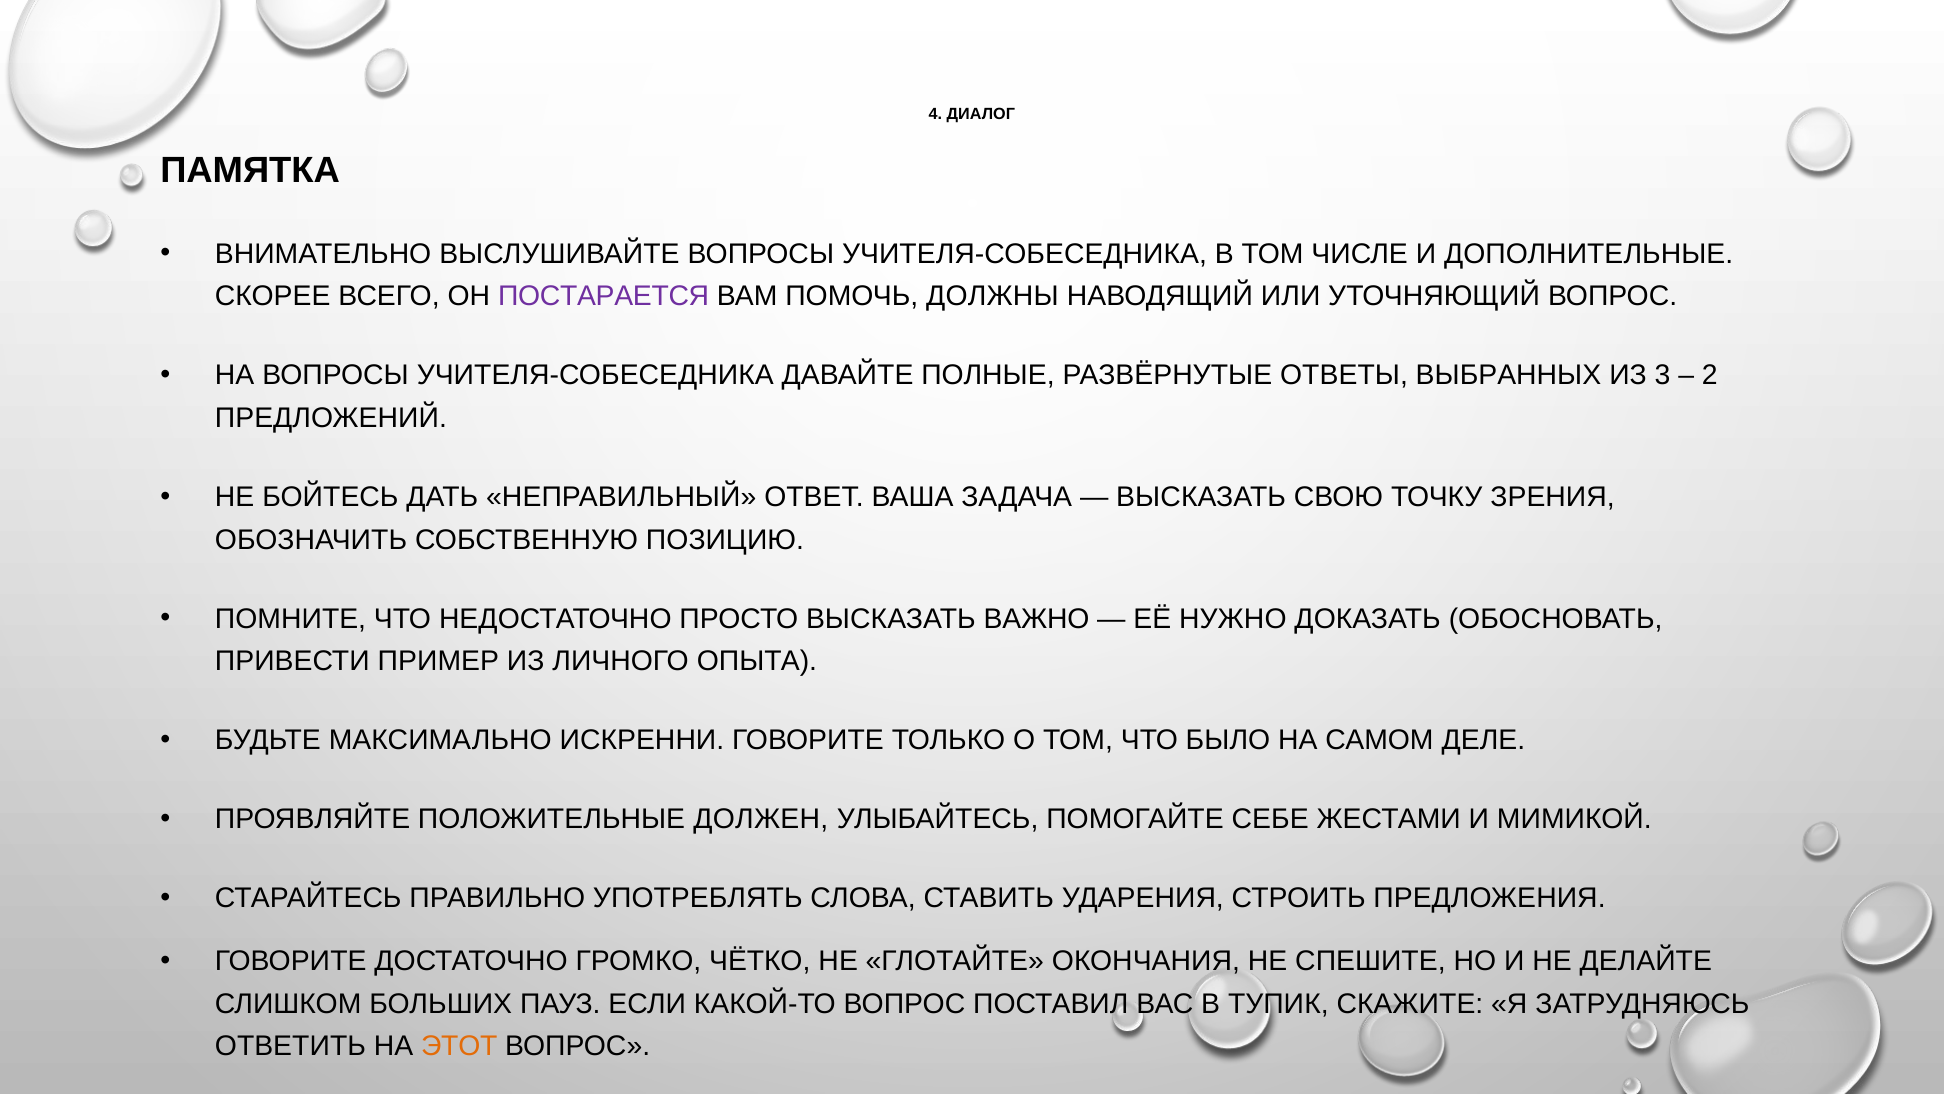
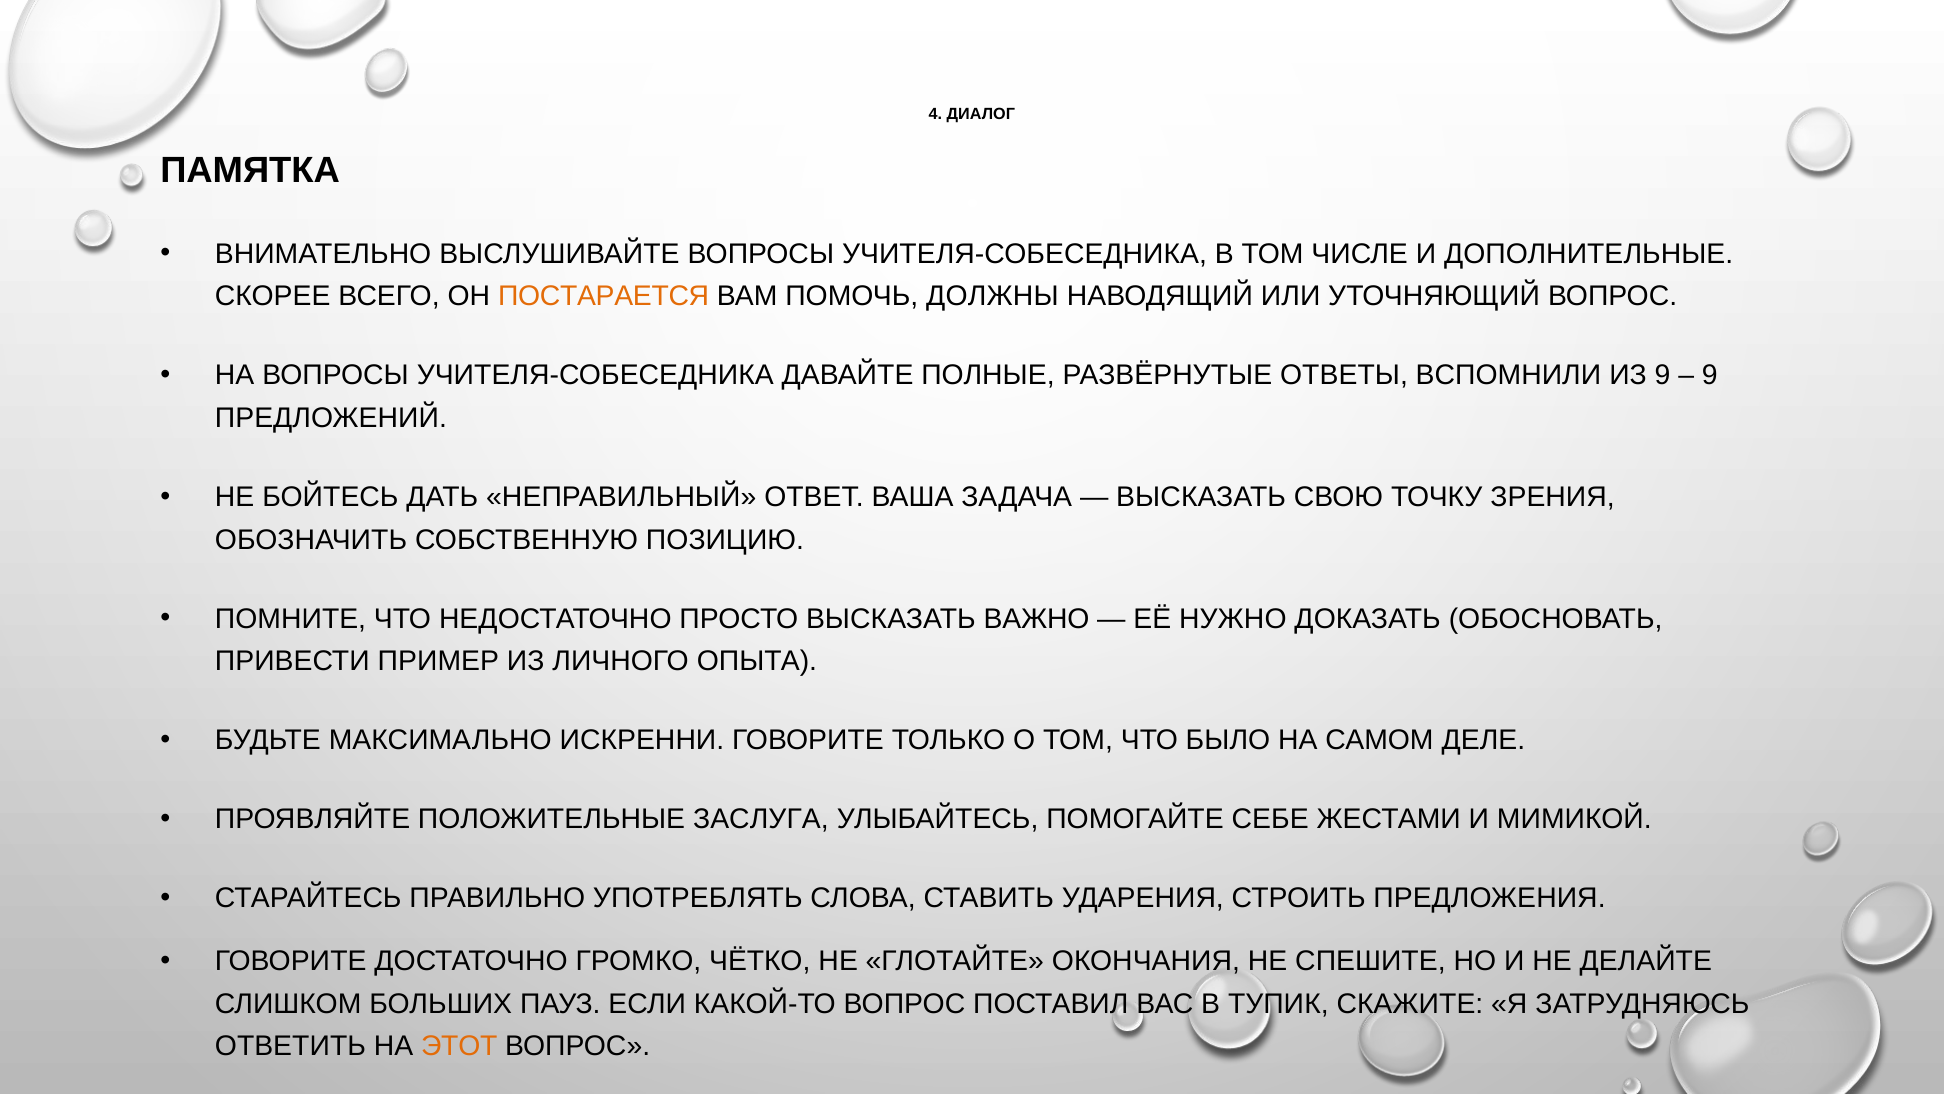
ПОСТАРАЕТСЯ colour: purple -> orange (604, 296)
ВЫБРАННЫХ: ВЫБРАННЫХ -> ВСПОМНИЛИ (1508, 375)
ИЗ 3: 3 -> 9 (1663, 375)
2: 2 -> 9 (1710, 375)
ДОЛЖЕН: ДОЛЖЕН -> ЗАСЛУГА (761, 819)
